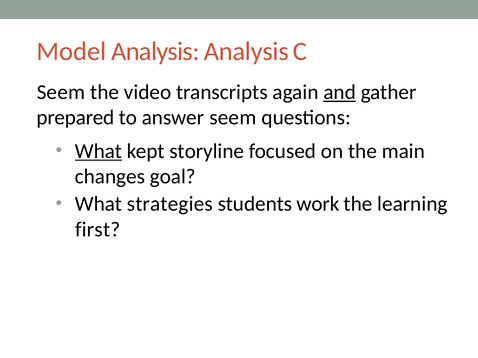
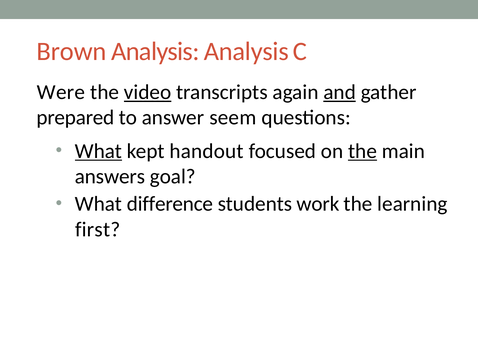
Model: Model -> Brown (72, 52)
Seem: Seem -> Were (61, 92)
video underline: none -> present (148, 92)
storyline: storyline -> handout (207, 151)
the underline: none -> present (363, 151)
changes: changes -> answers (110, 177)
strategies: strategies -> difference (170, 204)
